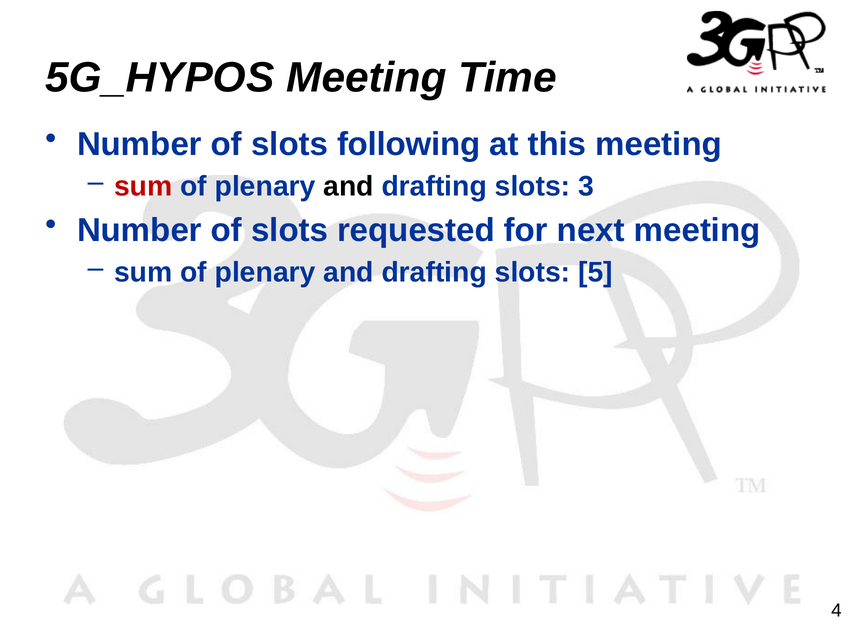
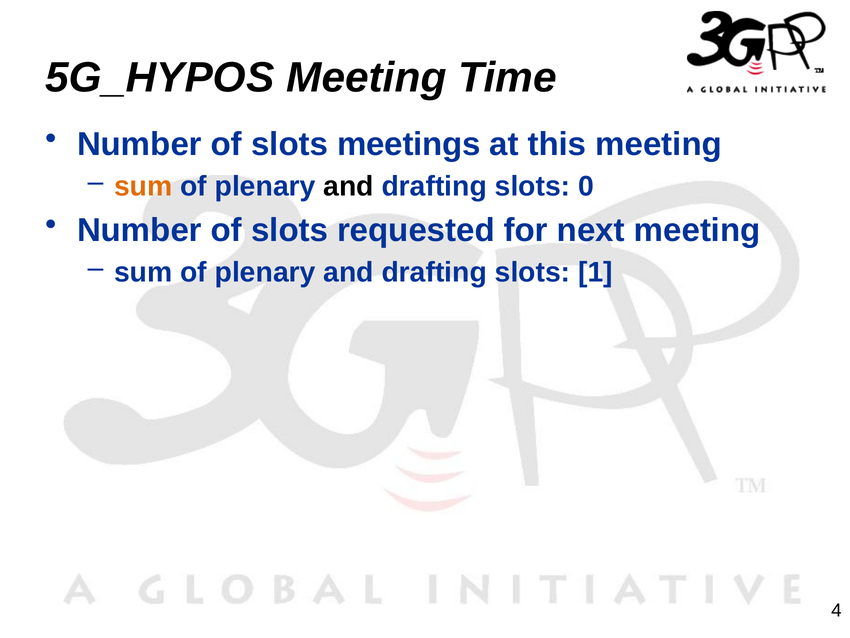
following: following -> meetings (409, 144)
sum colour: red -> orange (143, 186)
3: 3 -> 0 (586, 186)
5: 5 -> 1 (596, 272)
